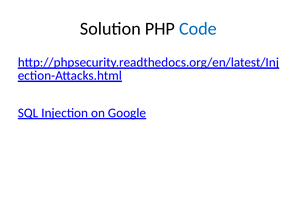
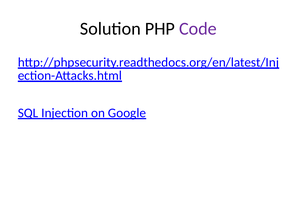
Code colour: blue -> purple (198, 29)
